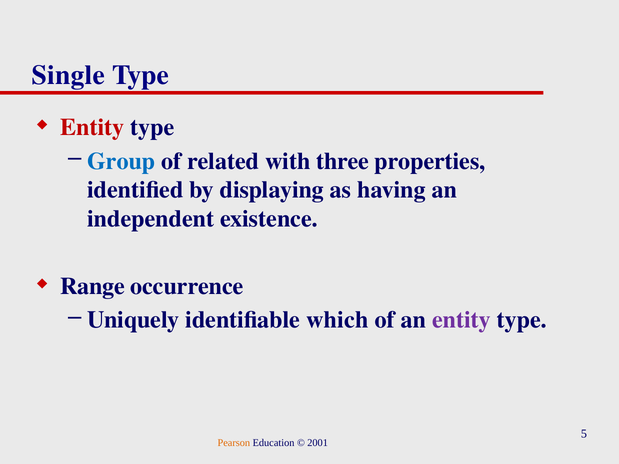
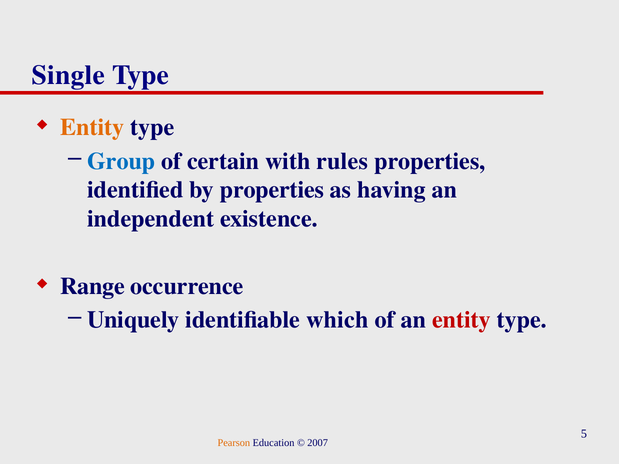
Entity colour: red -> orange (92, 127)
related: related -> certain (223, 161)
three: three -> rules (342, 161)
by displaying: displaying -> properties (272, 190)
entity colour: purple -> red (462, 320)
2001: 2001 -> 2007 (318, 443)
